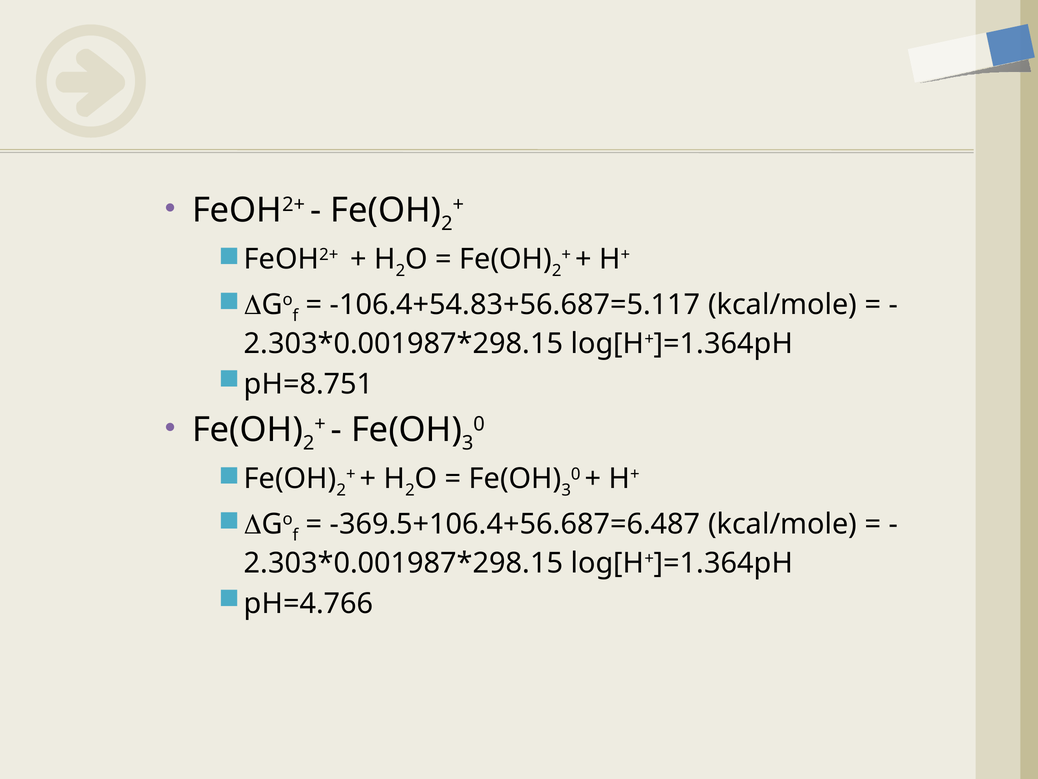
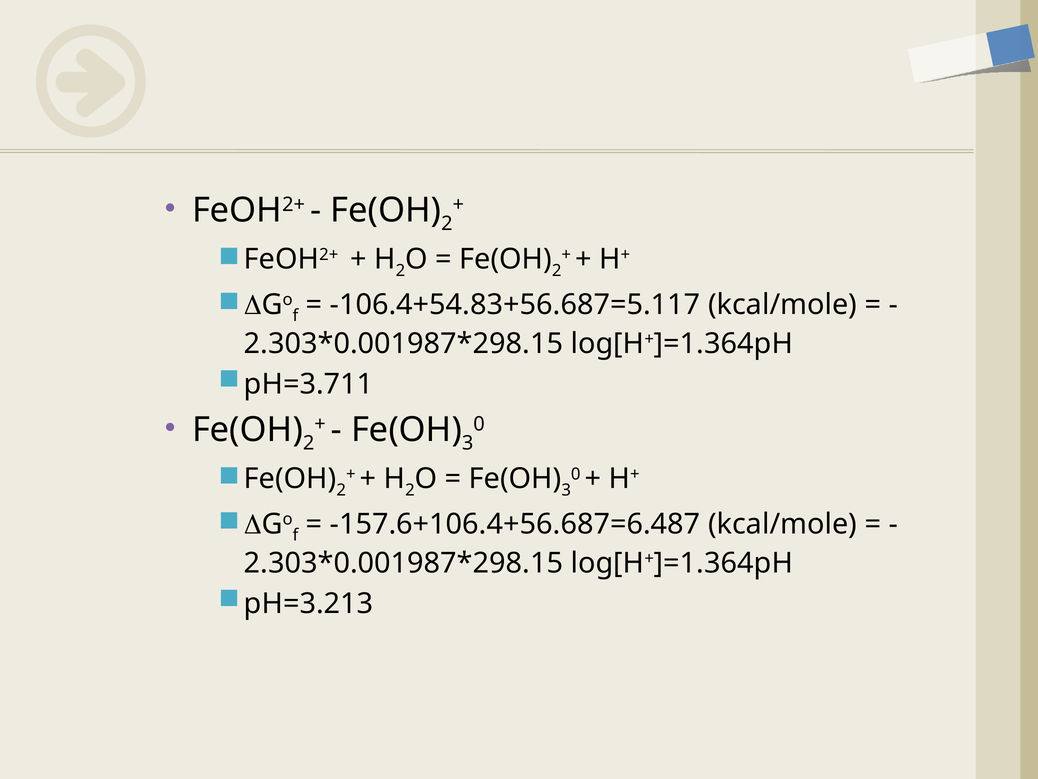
pH=8.751: pH=8.751 -> pH=3.711 (309, 384)
-369.5+106.4+56.687=6.487: -369.5+106.4+56.687=6.487 -> -157.6+106.4+56.687=6.487 (515, 524)
pH=4.766: pH=4.766 -> pH=3.213 (309, 603)
